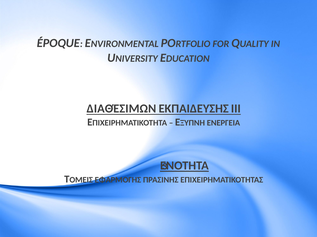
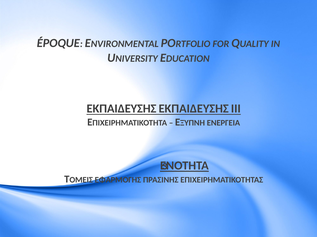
ΔΙΑΘΈΣΙΜΩΝ: ΔΙΑΘΈΣΙΜΩΝ -> ΕΚΠΑΙΔΕΥΣΗΣ (121, 109)
